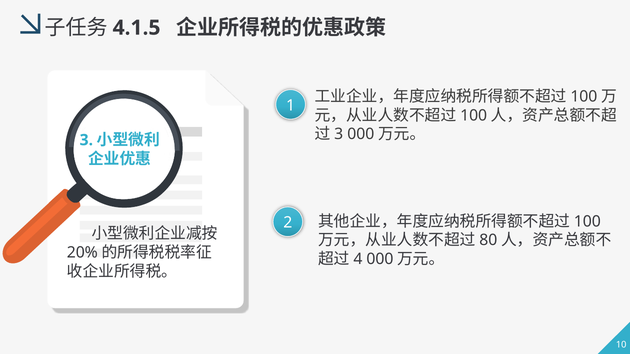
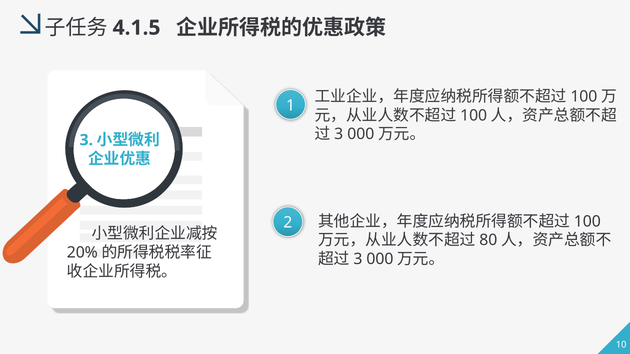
4: 4 -> 3 (358, 259)
